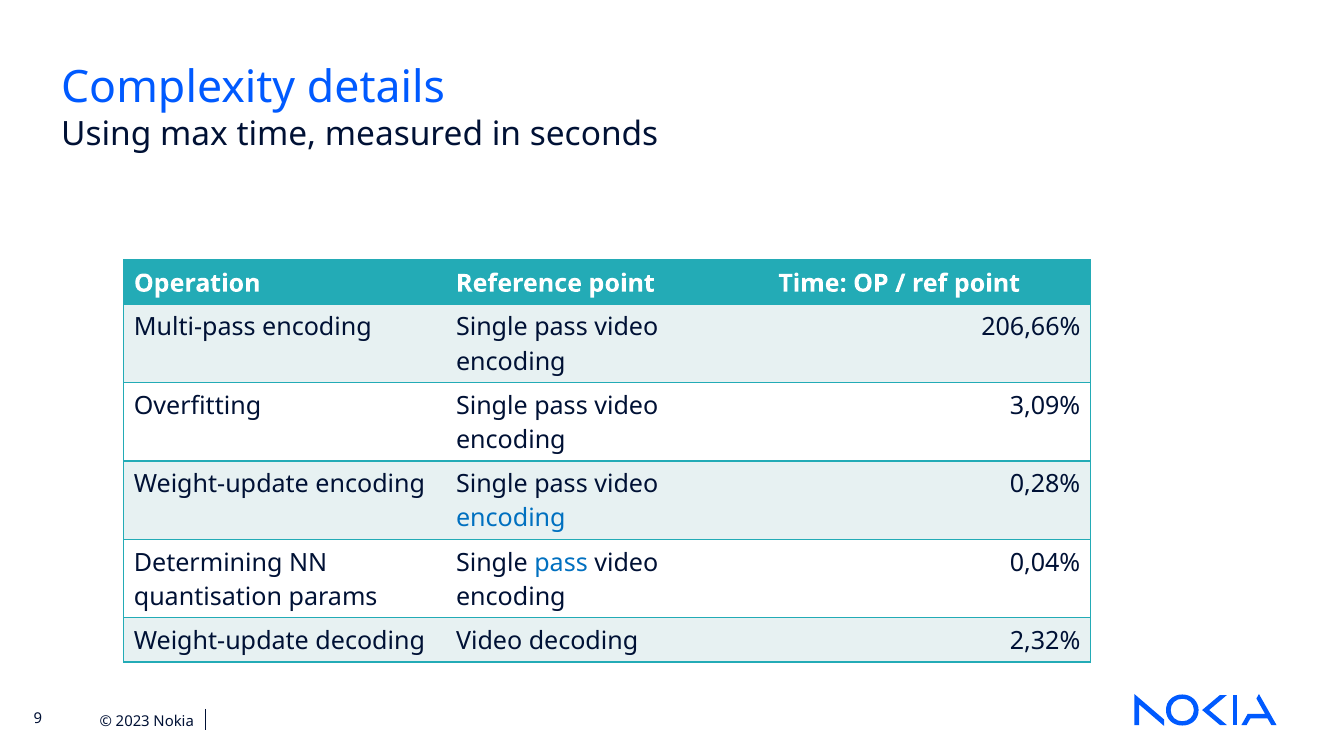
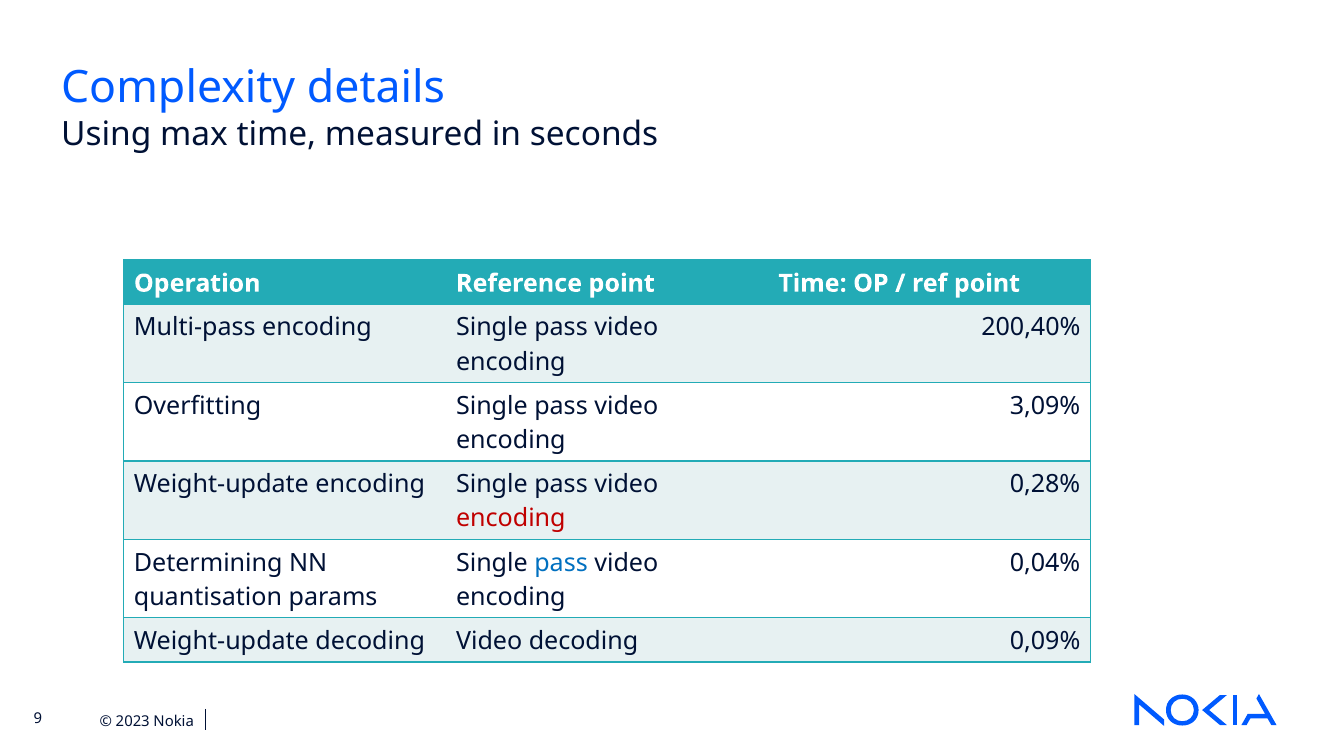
206,66%: 206,66% -> 200,40% (1031, 327)
encoding colour: blue -> red (511, 518)
2,32%: 2,32% -> 0,09% (1045, 641)
